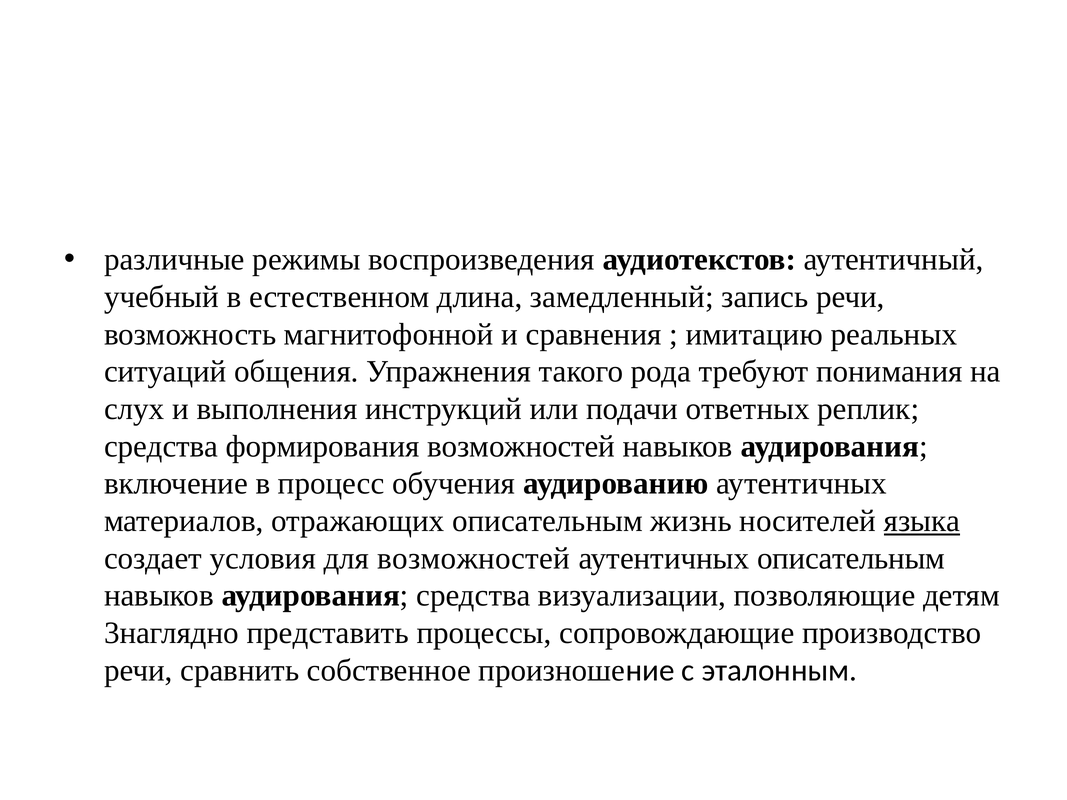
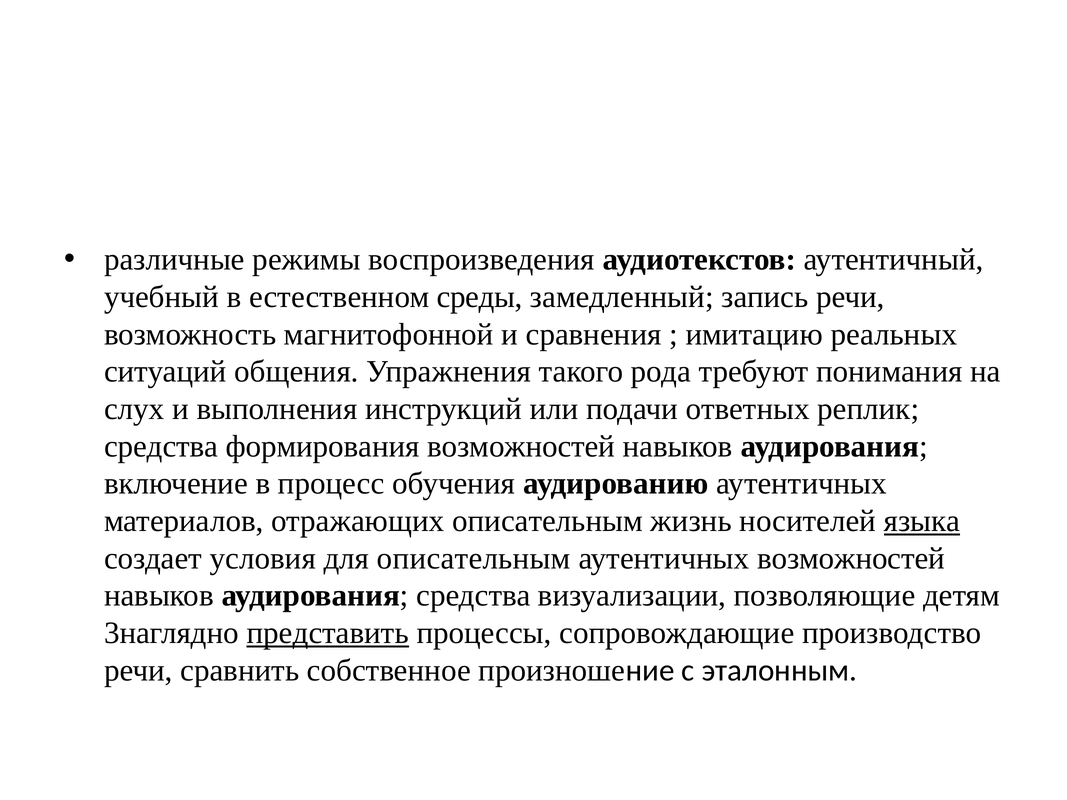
длина: длина -> среды (480, 297)
для возможностей: возможностей -> описательным (474, 559)
аутентичных описательным: описательным -> возможностей (851, 559)
представить underline: none -> present (328, 633)
